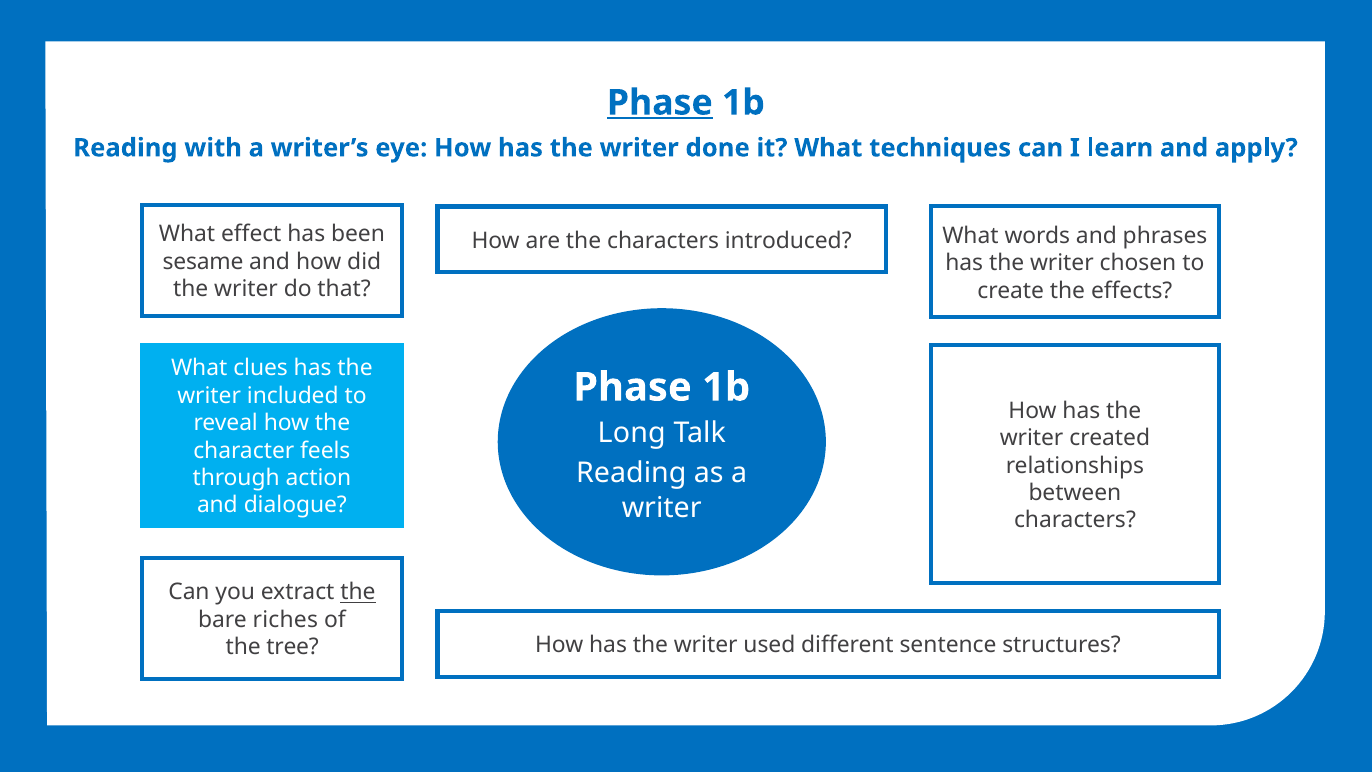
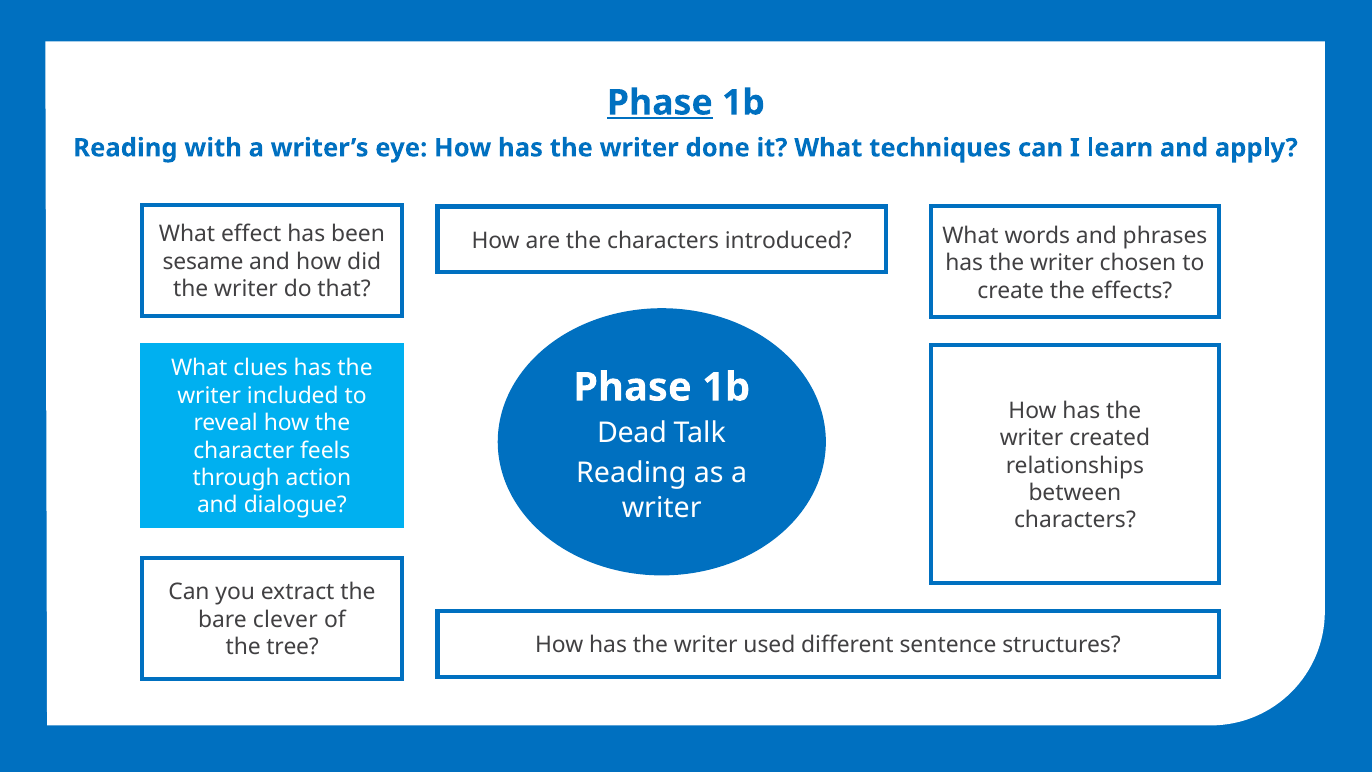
Long: Long -> Dead (632, 433)
the underline: present -> none (358, 592)
riches: riches -> clever (285, 620)
